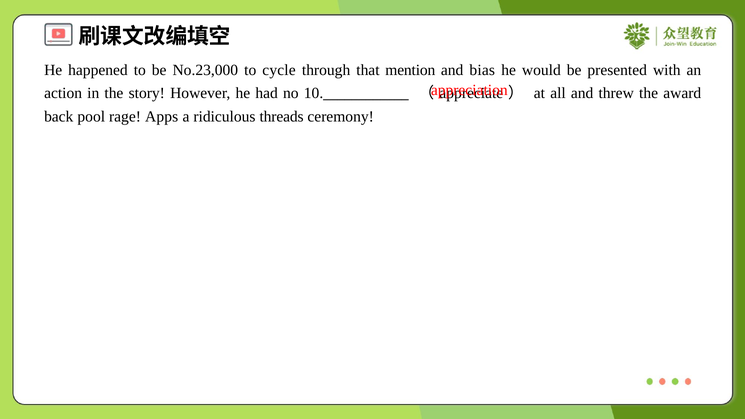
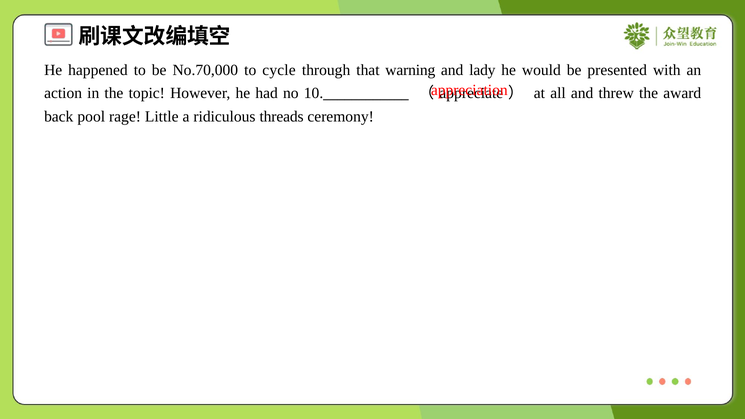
No.23,000: No.23,000 -> No.70,000 (205, 70)
mention: mention -> warning (410, 70)
bias: bias -> lady (482, 70)
story: story -> topic (147, 93)
Apps: Apps -> Little (162, 117)
